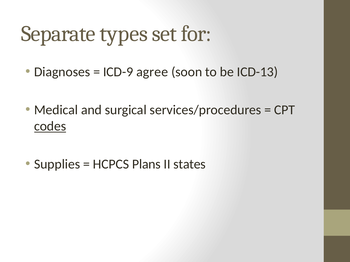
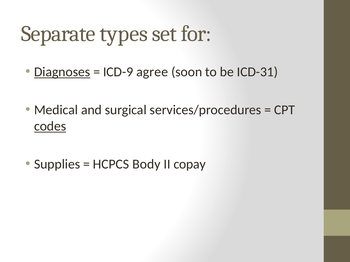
Diagnoses underline: none -> present (62, 72)
ICD-13: ICD-13 -> ICD-31 (257, 72)
Plans: Plans -> Body (146, 165)
states: states -> copay (190, 165)
